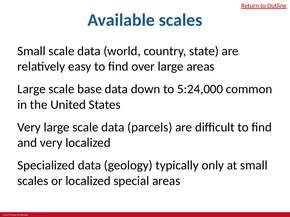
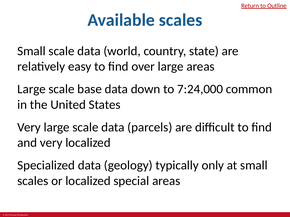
5:24,000: 5:24,000 -> 7:24,000 (200, 89)
